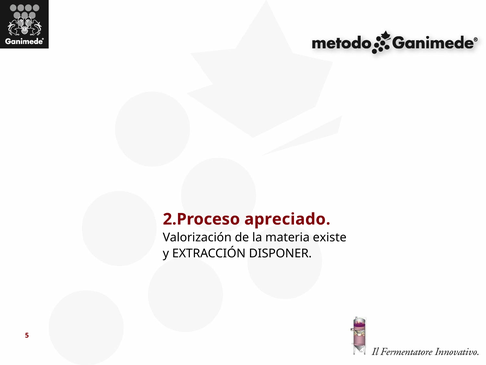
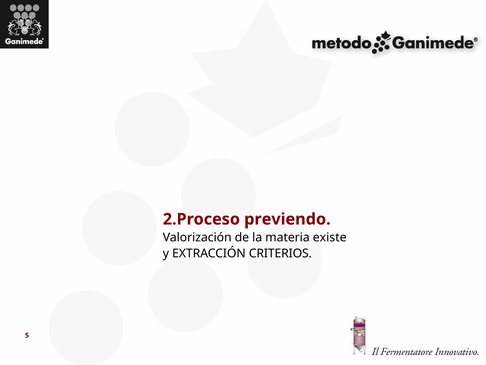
apreciado: apreciado -> previendo (287, 219)
DISPONER: DISPONER -> CRITERIOS (280, 253)
